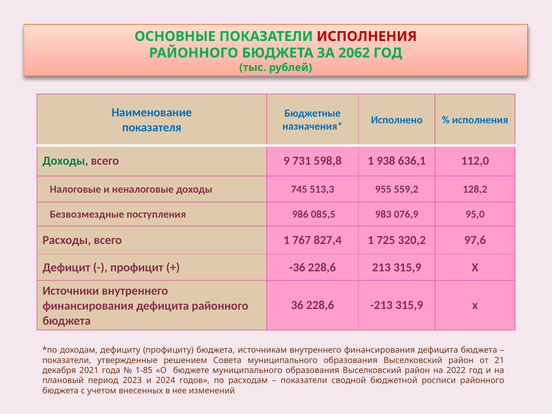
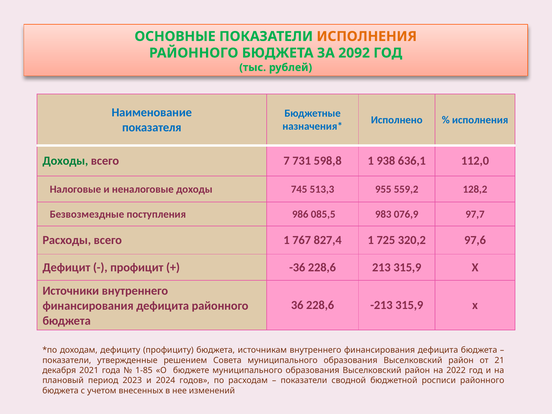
ИСПОЛНЕНИЯ colour: red -> orange (367, 36)
2062: 2062 -> 2092 (354, 53)
9: 9 -> 7 (287, 161)
95,0: 95,0 -> 97,7 (475, 214)
